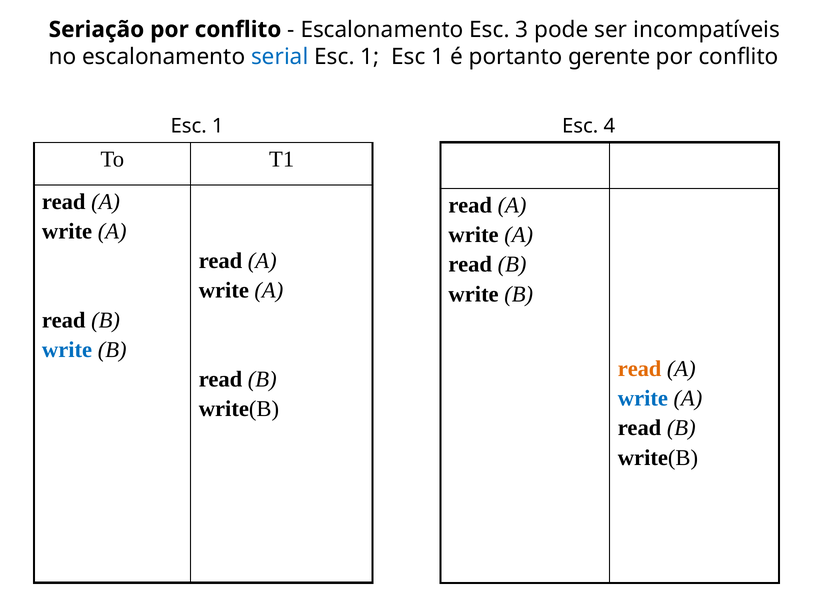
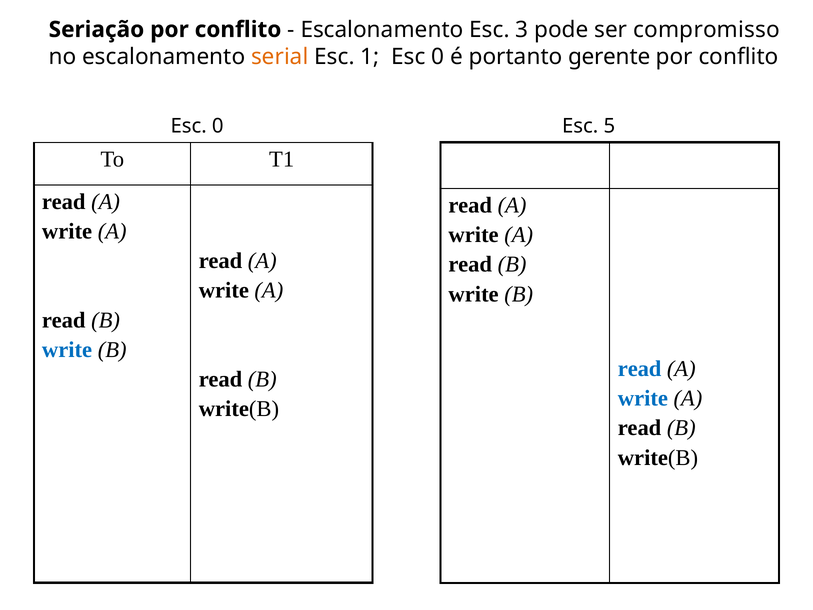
incompatíveis: incompatíveis -> compromisso (707, 30)
serial colour: blue -> orange (280, 57)
1 Esc 1: 1 -> 0 (438, 57)
1: 1 -> 0 (218, 126)
4: 4 -> 5 (609, 126)
read colour: orange -> blue (640, 369)
